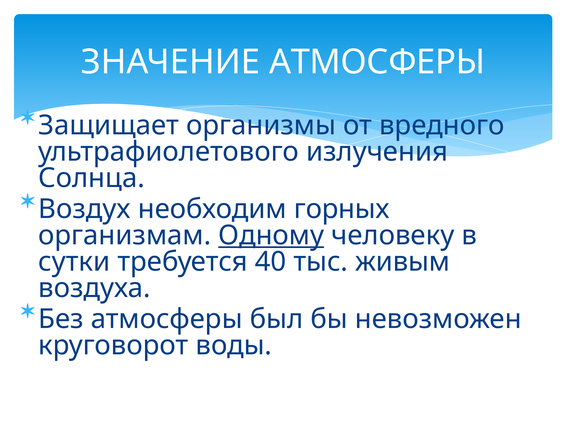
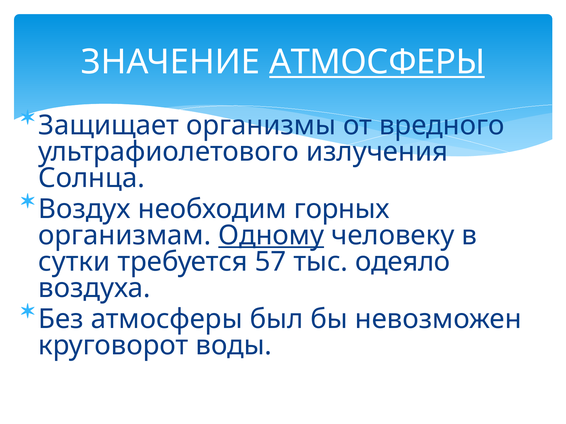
АТМОСФЕРЫ underline: none -> present (377, 62)
40: 40 -> 57 (270, 262)
живым: живым -> одеяло (403, 262)
